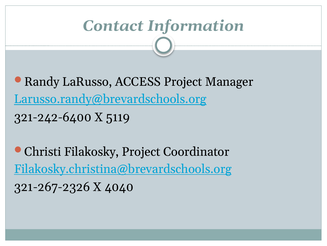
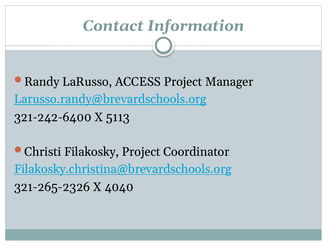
5119: 5119 -> 5113 (118, 117)
321-267-2326: 321-267-2326 -> 321-265-2326 (52, 186)
